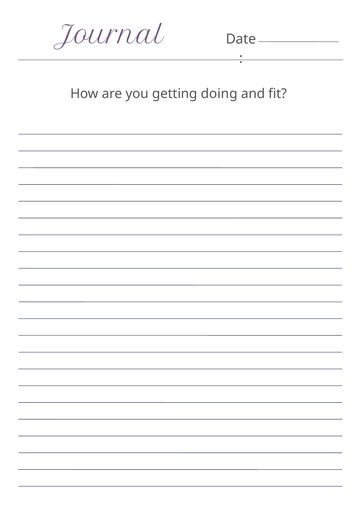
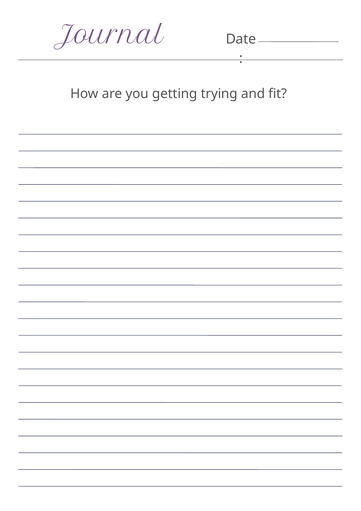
doing: doing -> trying (219, 94)
